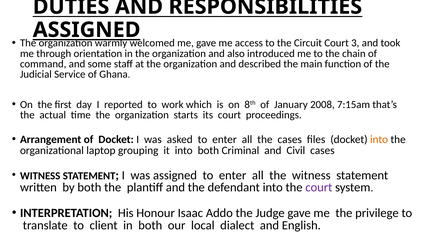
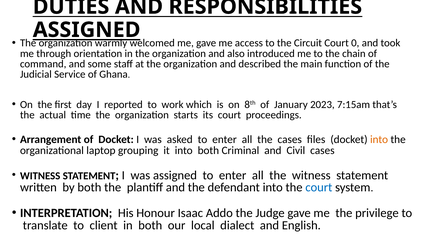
3: 3 -> 0 (355, 43)
2008: 2008 -> 2023 (322, 104)
court colour: purple -> blue (319, 187)
